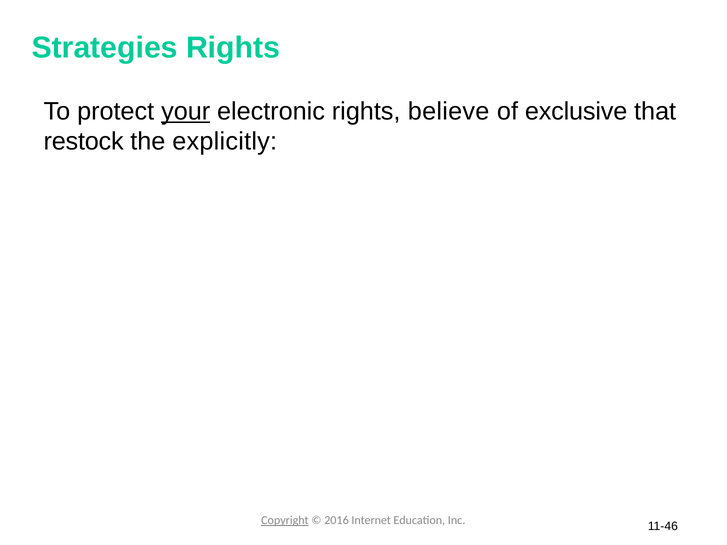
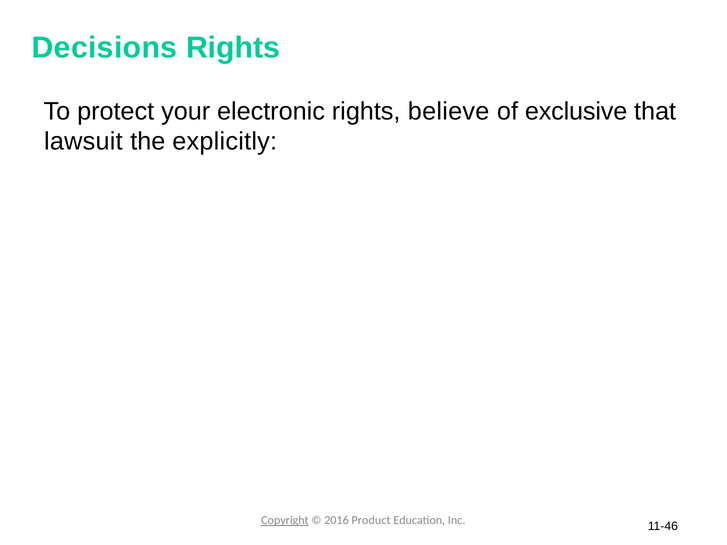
Strategies: Strategies -> Decisions (104, 48)
your underline: present -> none (186, 111)
restock: restock -> lawsuit (83, 142)
Internet: Internet -> Product (371, 521)
